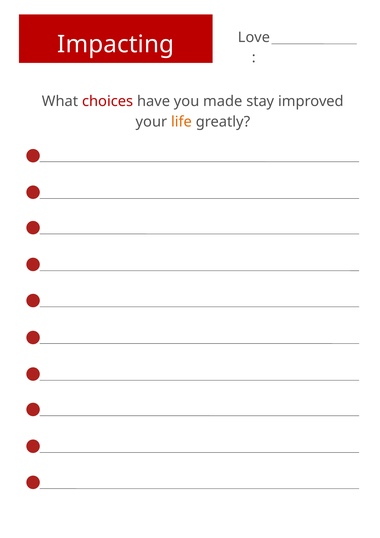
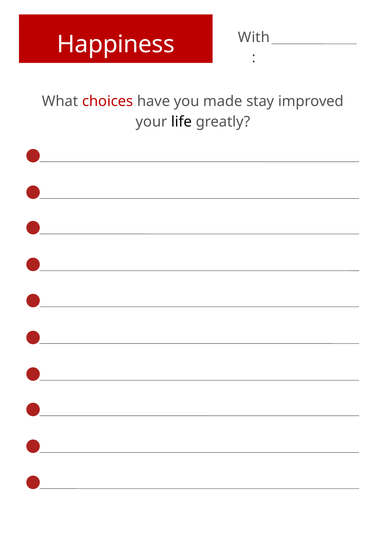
Love: Love -> With (254, 37)
Impacting: Impacting -> Happiness (116, 44)
life colour: orange -> black (181, 122)
